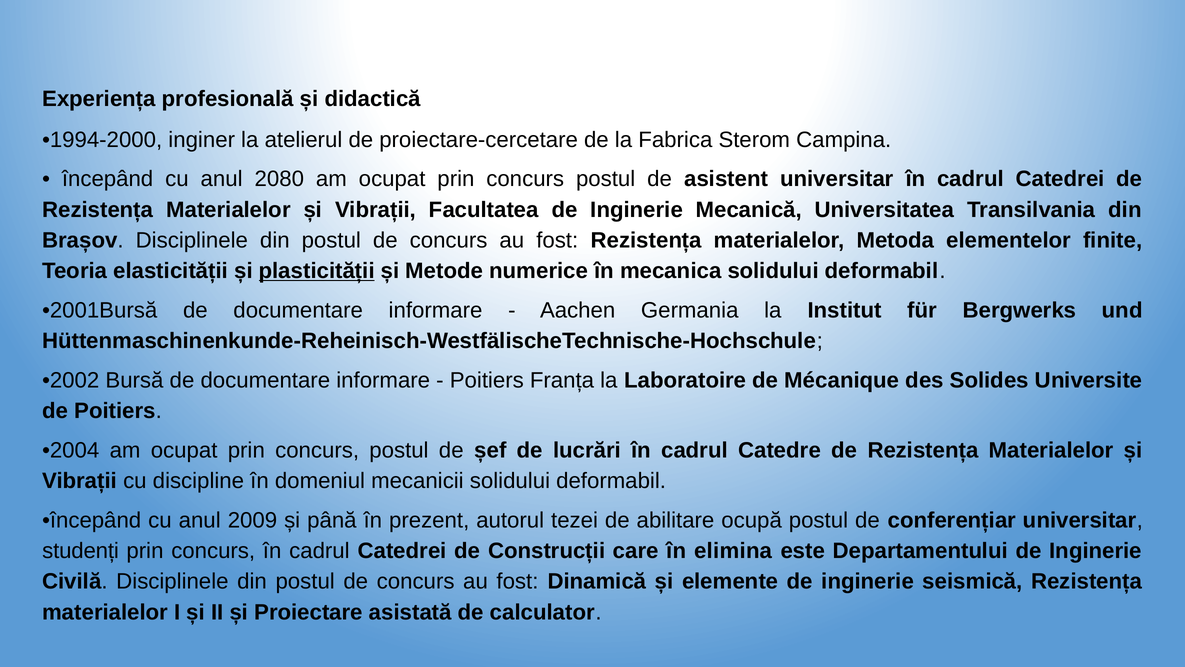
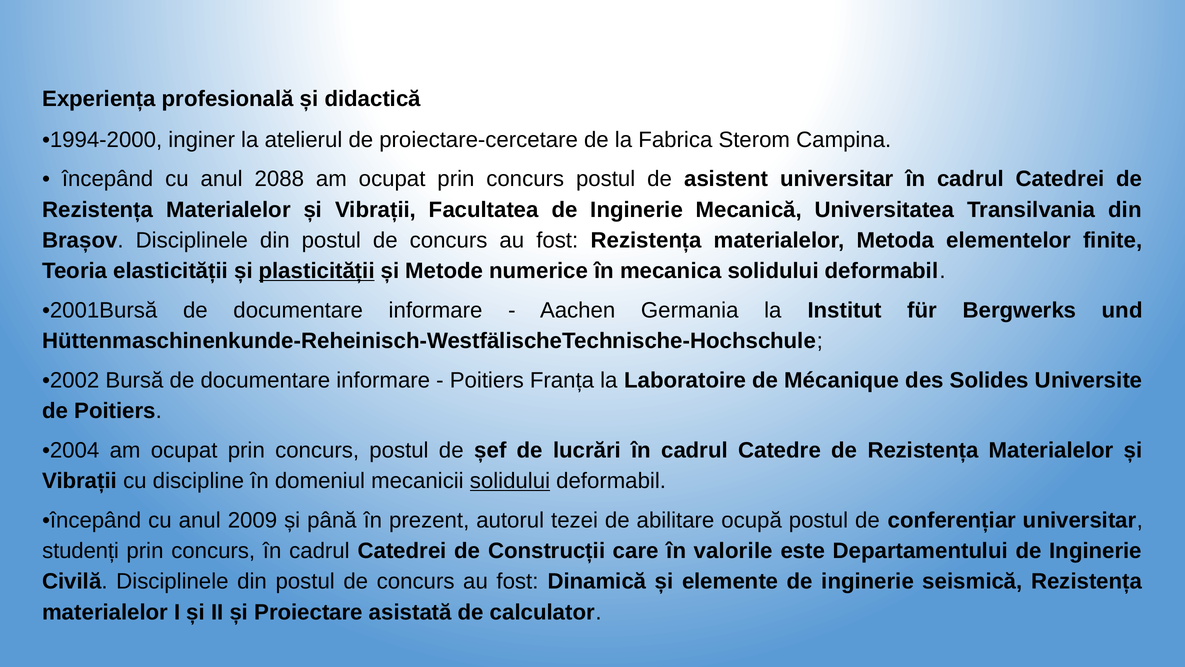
2080: 2080 -> 2088 (279, 179)
solidului underline: none -> present (510, 481)
elimina: elimina -> valorile (733, 551)
